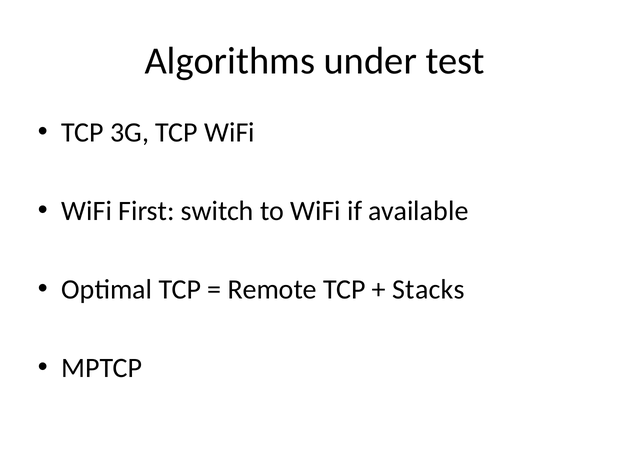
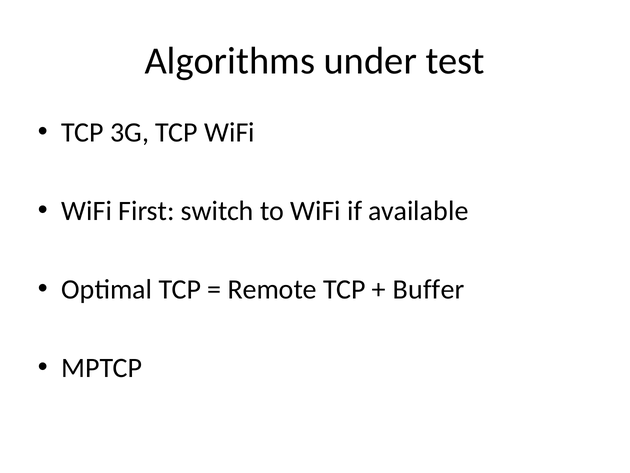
Stacks: Stacks -> Buffer (429, 289)
